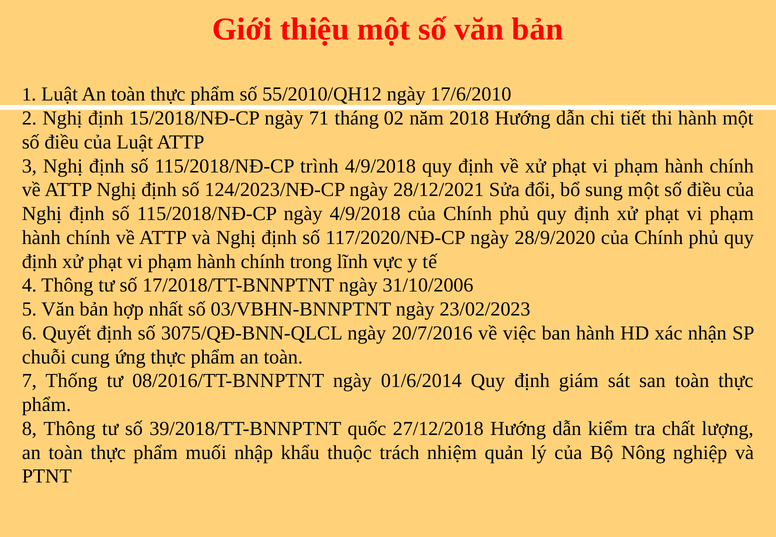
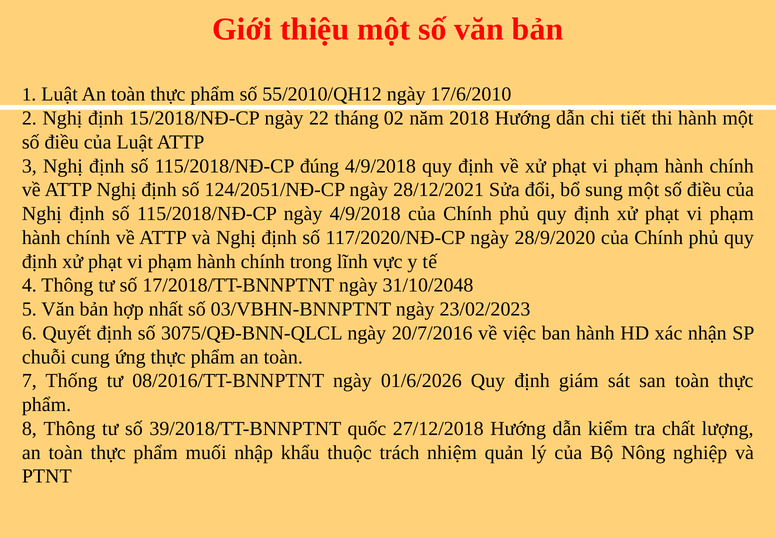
71: 71 -> 22 (319, 118)
trình: trình -> đúng (320, 166)
124/2023/NĐ-CP: 124/2023/NĐ-CP -> 124/2051/NĐ-CP (275, 190)
31/10/2006: 31/10/2006 -> 31/10/2048 (428, 286)
01/6/2014: 01/6/2014 -> 01/6/2026 (421, 381)
